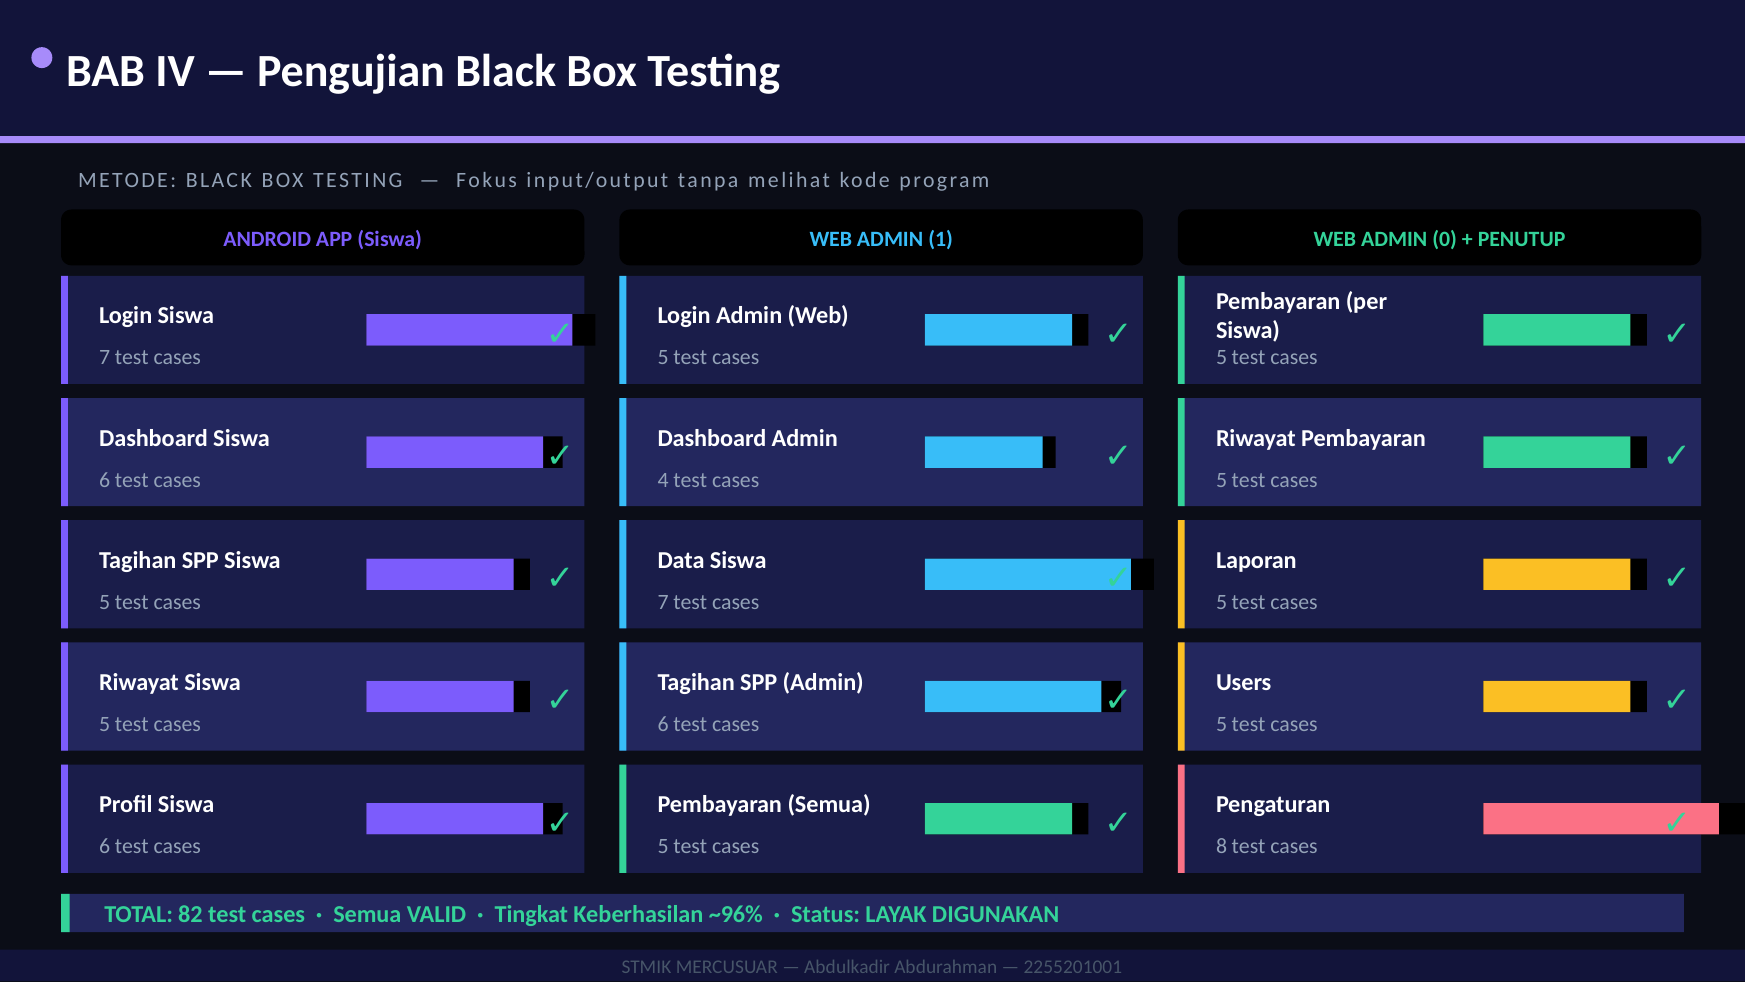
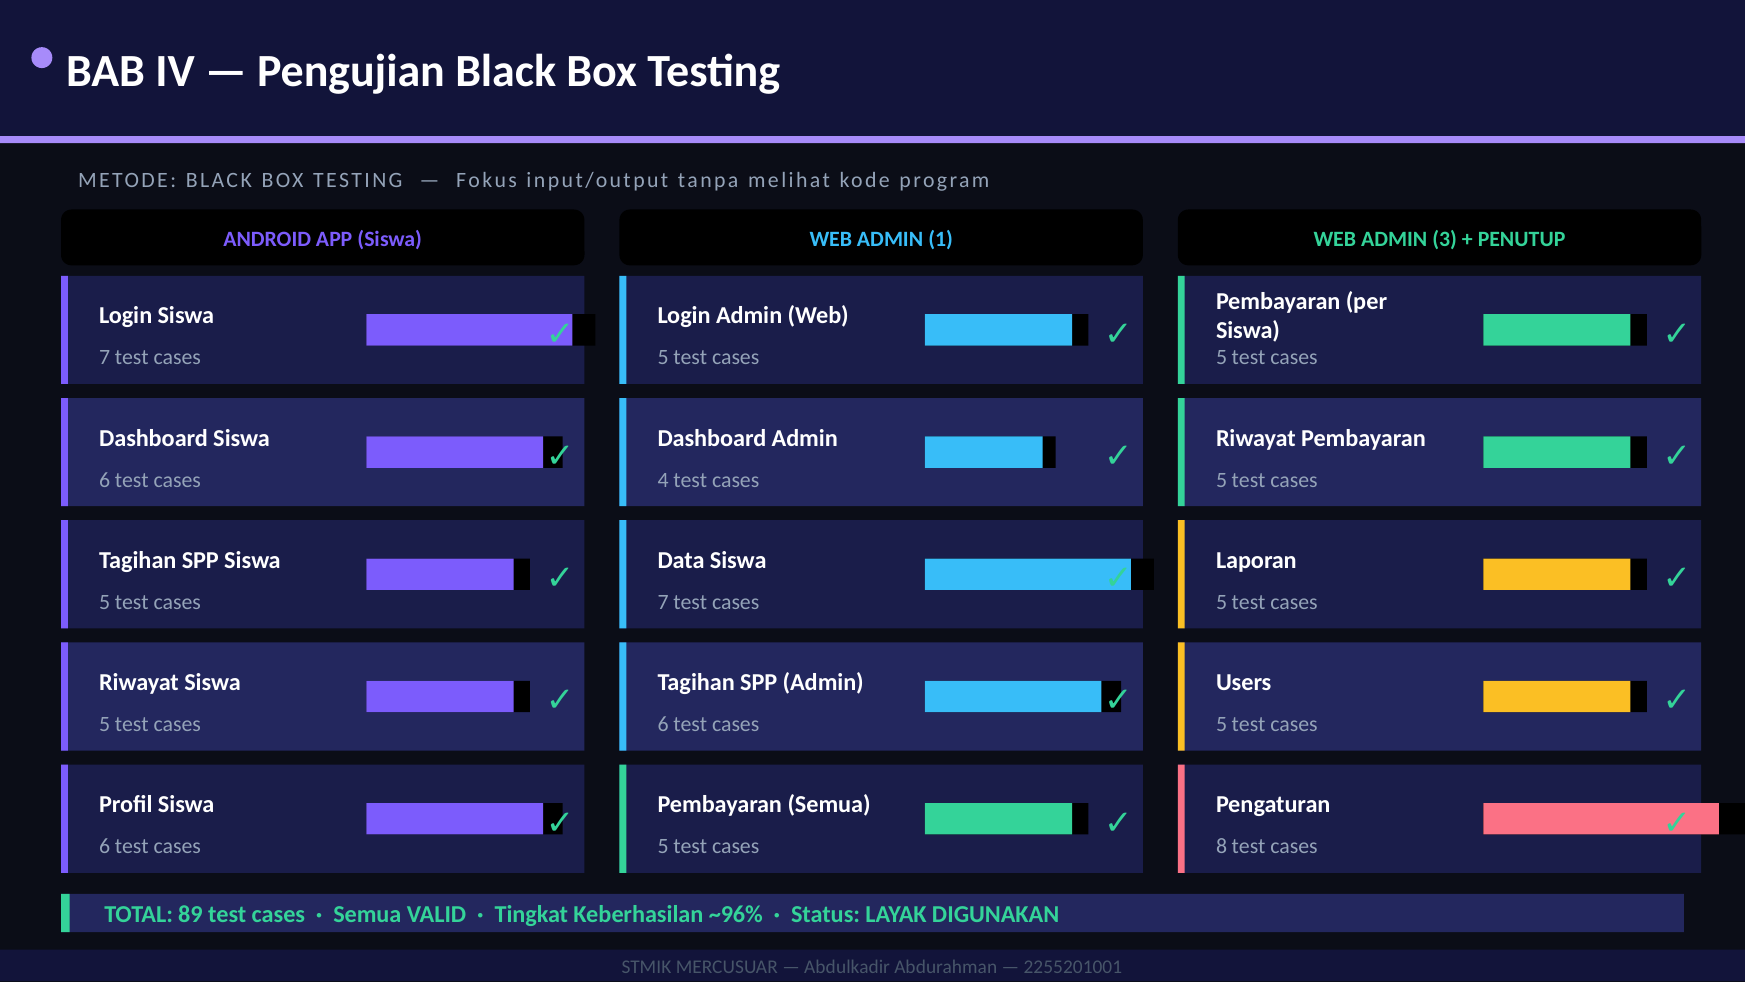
0: 0 -> 3 (1445, 239)
82: 82 -> 89 (190, 914)
